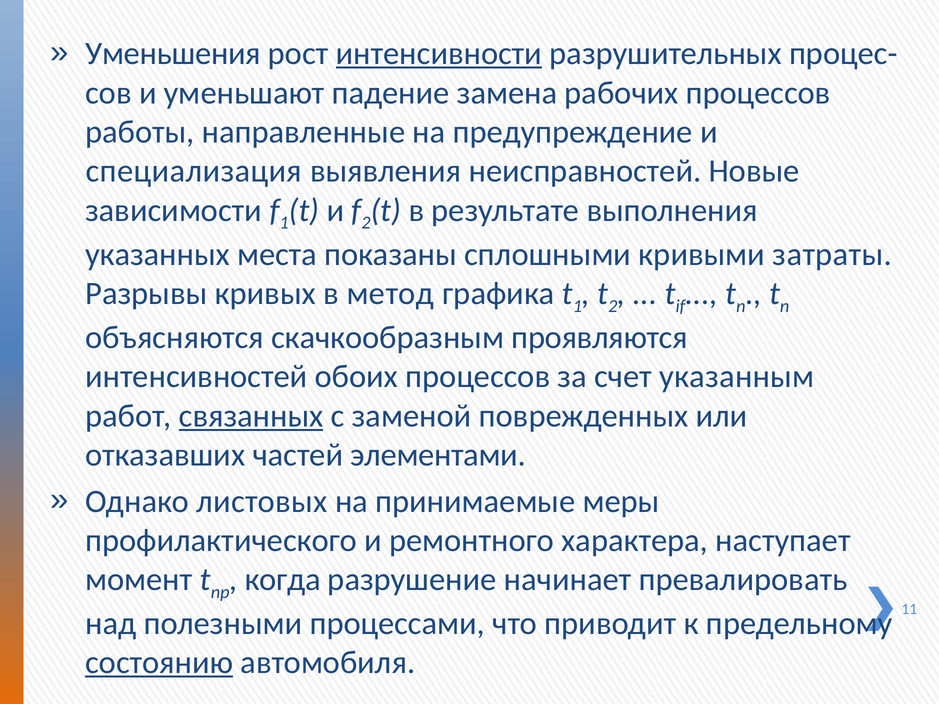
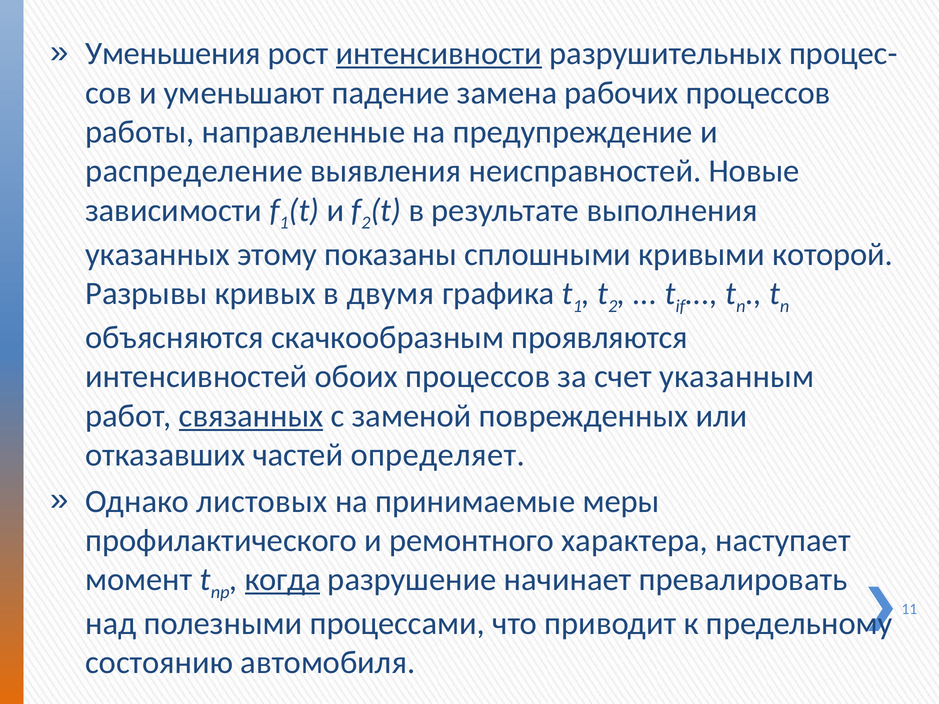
специализация: специализация -> распределение (194, 171)
места: места -> этому (277, 254)
затраты: затраты -> которой (833, 254)
метод: метод -> двумя (390, 294)
элементами: элементами -> определяет (438, 455)
когда underline: none -> present (283, 580)
состоянию underline: present -> none (159, 663)
